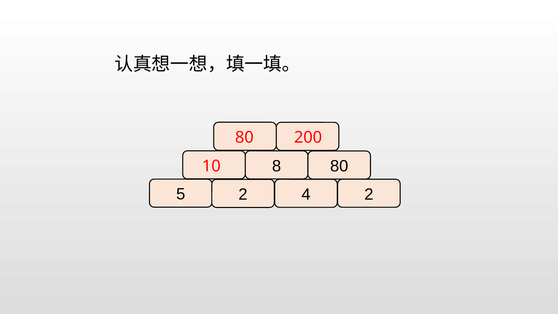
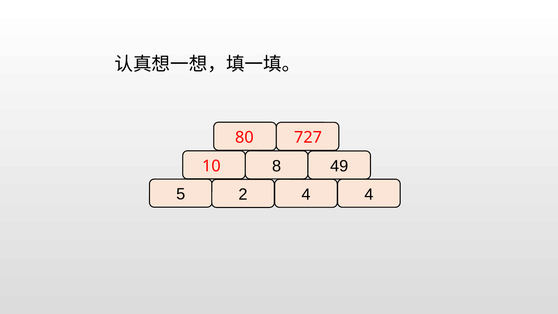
200: 200 -> 727 (308, 138)
8 80: 80 -> 49 (339, 166)
5 2: 2 -> 4 (369, 194)
